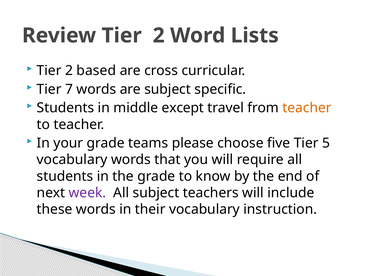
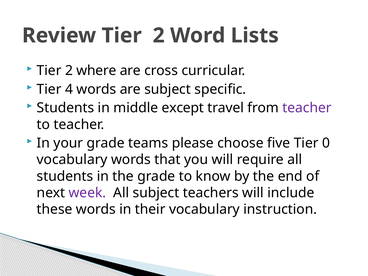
based: based -> where (96, 71)
7: 7 -> 4 (69, 89)
teacher colour: orange -> purple (307, 108)
5: 5 -> 0 (326, 143)
